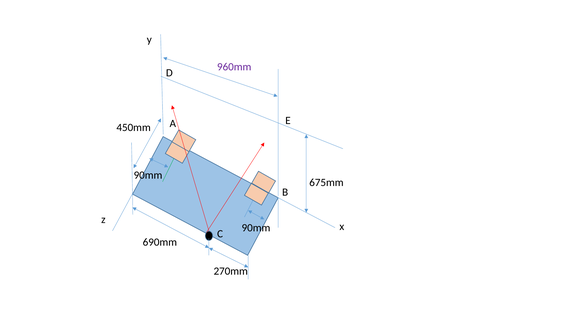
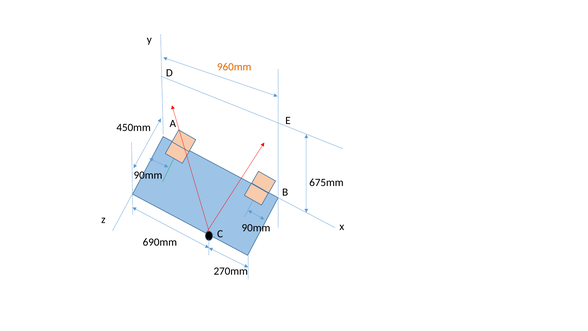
960mm colour: purple -> orange (234, 67)
